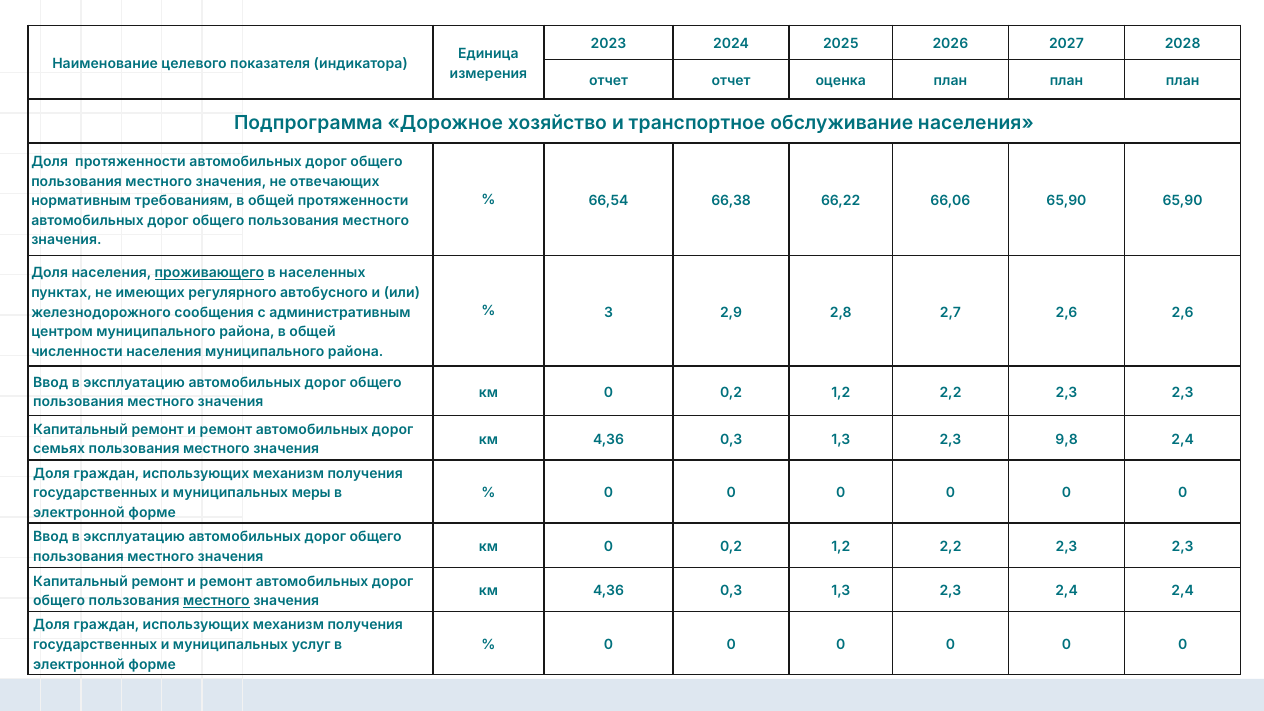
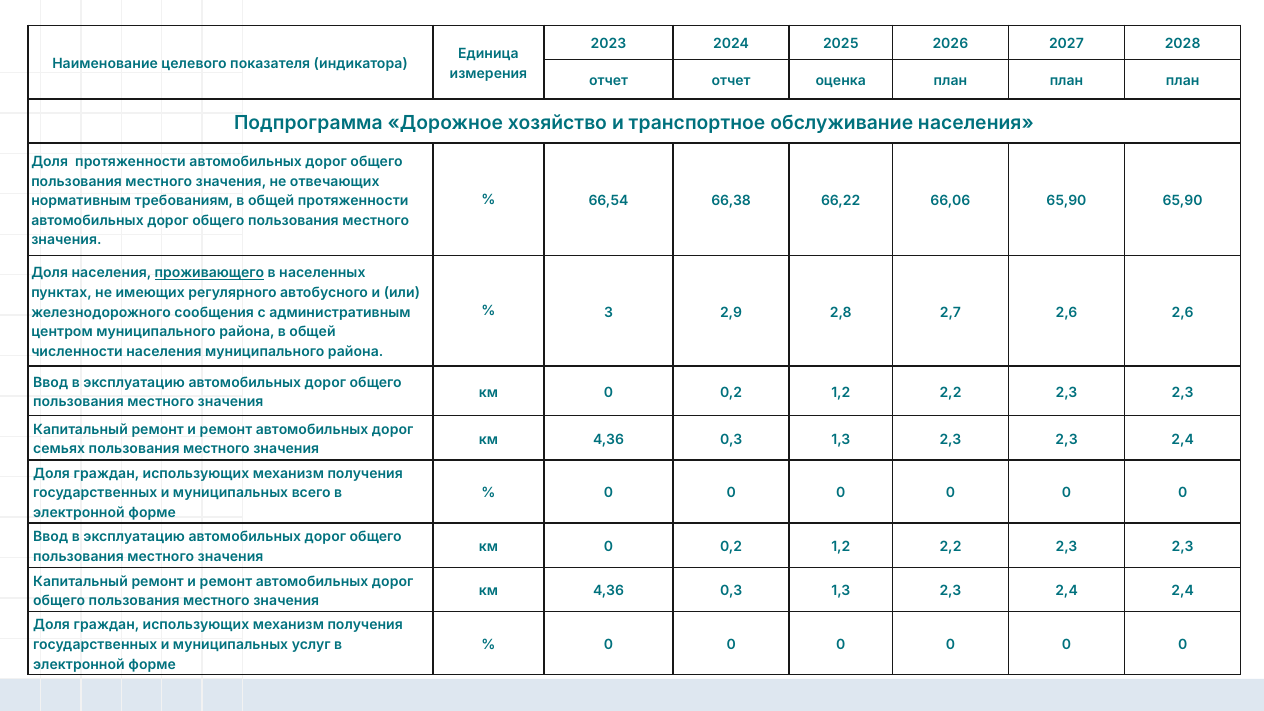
1,3 2,3 9,8: 9,8 -> 2,3 (1067, 439)
меры: меры -> всего (311, 493)
местного underline: present -> none (216, 601)
